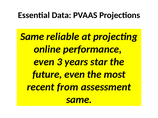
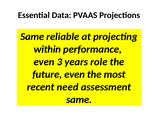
online: online -> within (47, 49)
star: star -> role (99, 62)
from: from -> need (68, 87)
